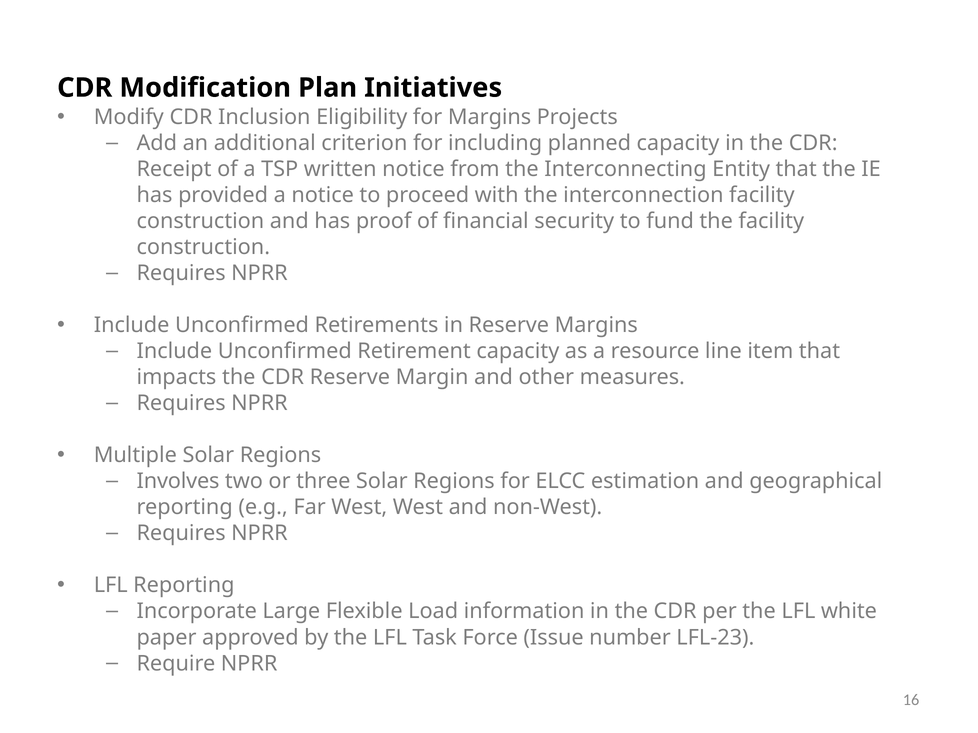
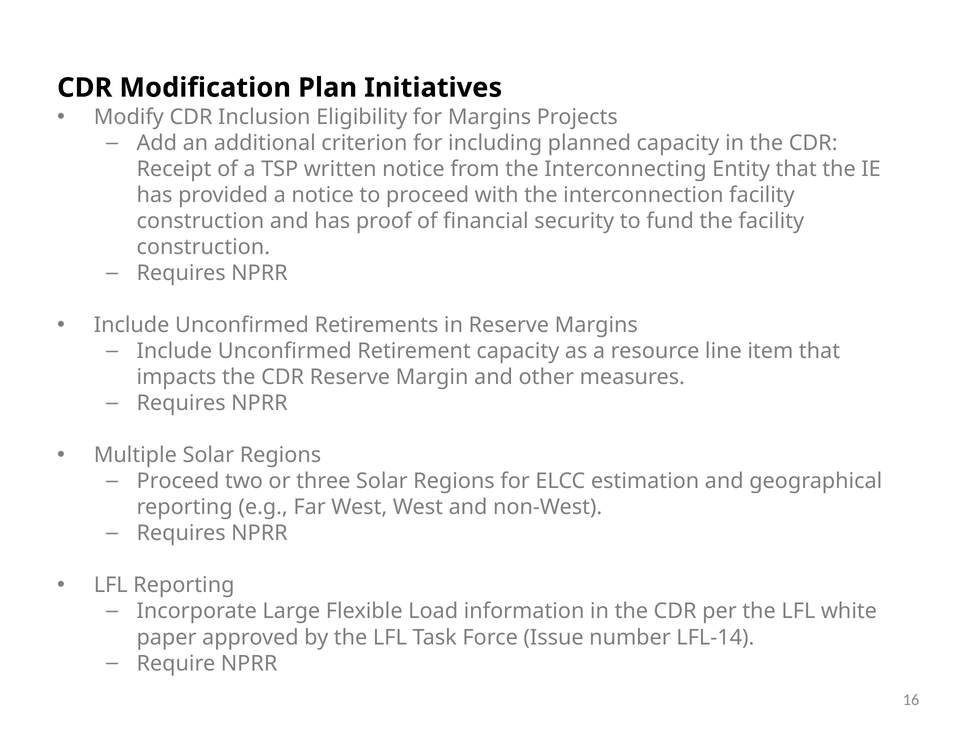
Involves: Involves -> Proceed (178, 482)
LFL-23: LFL-23 -> LFL-14 (715, 638)
